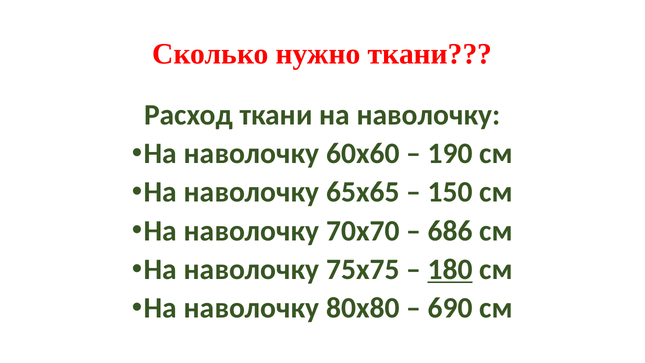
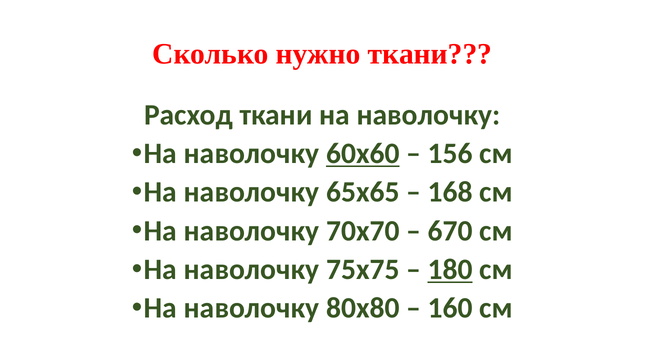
60х60 underline: none -> present (363, 153)
190: 190 -> 156 (450, 153)
150: 150 -> 168 (450, 192)
686: 686 -> 670 (450, 231)
690: 690 -> 160 (450, 308)
